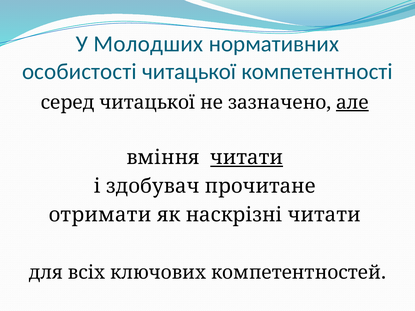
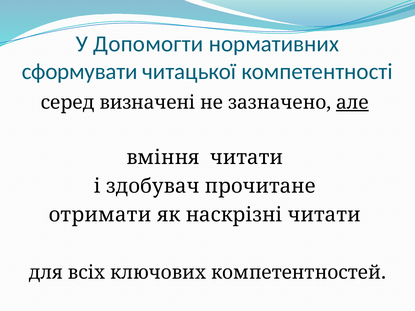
Молодших: Молодших -> Допомогти (148, 44)
особистості: особистості -> сформувати (80, 72)
серед читацької: читацької -> визначені (147, 103)
читати underline: present -> none (247, 158)
